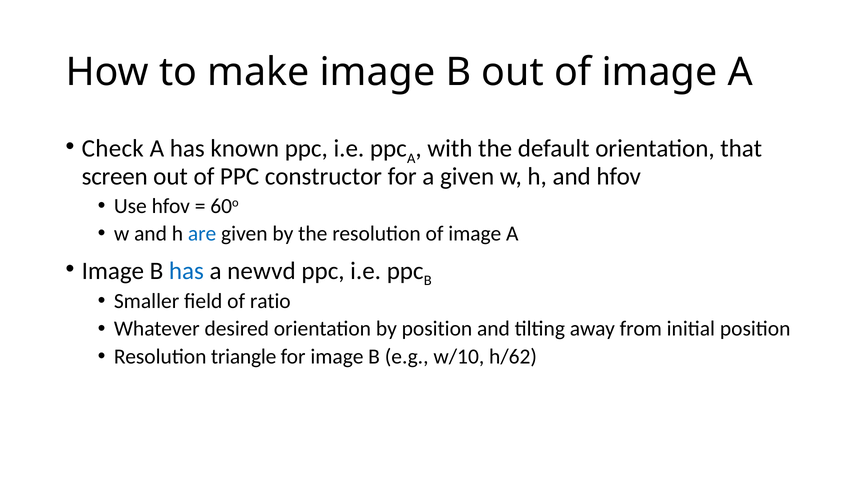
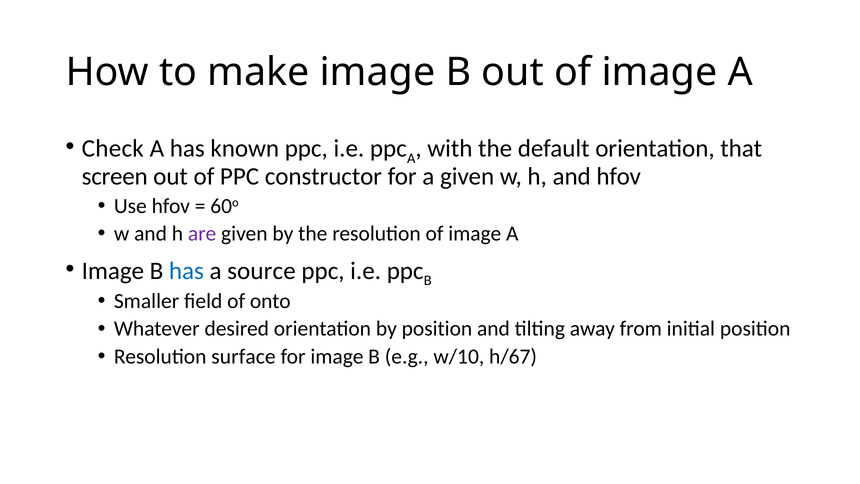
are colour: blue -> purple (202, 234)
newvd: newvd -> source (261, 271)
ratio: ratio -> onto (270, 301)
triangle: triangle -> surface (243, 356)
h/62: h/62 -> h/67 (513, 356)
